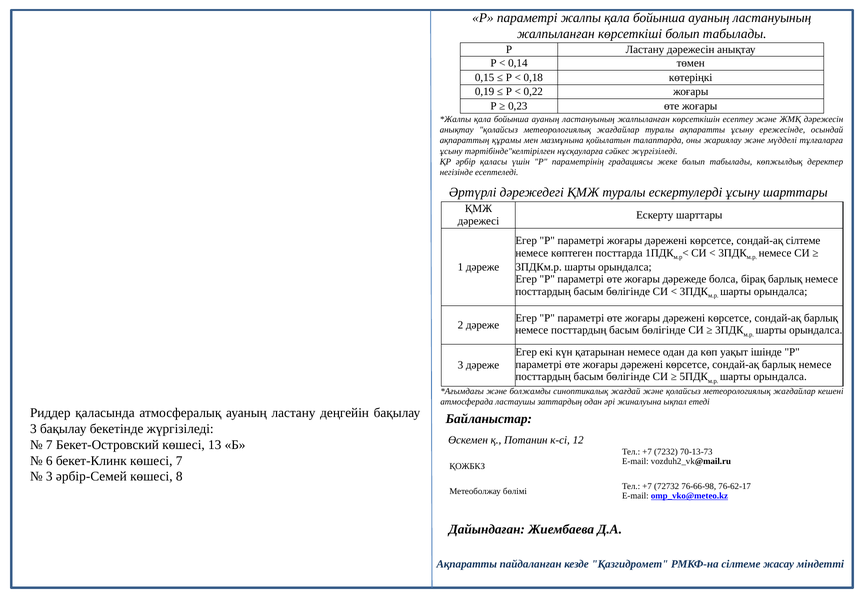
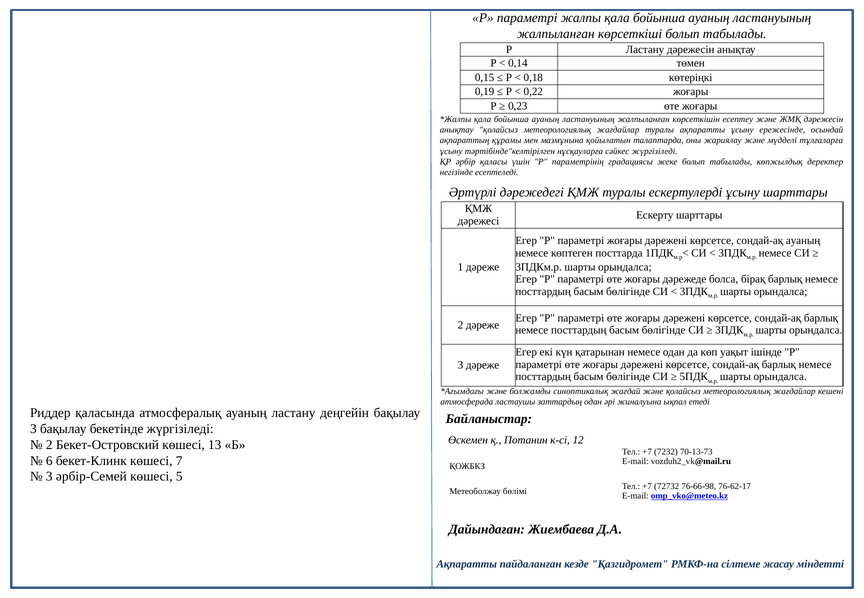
сондай-ақ сілтеме: сілтеме -> ауаның (803, 241)
7: 7 -> 2 (49, 445)
8: 8 -> 5 (179, 477)
